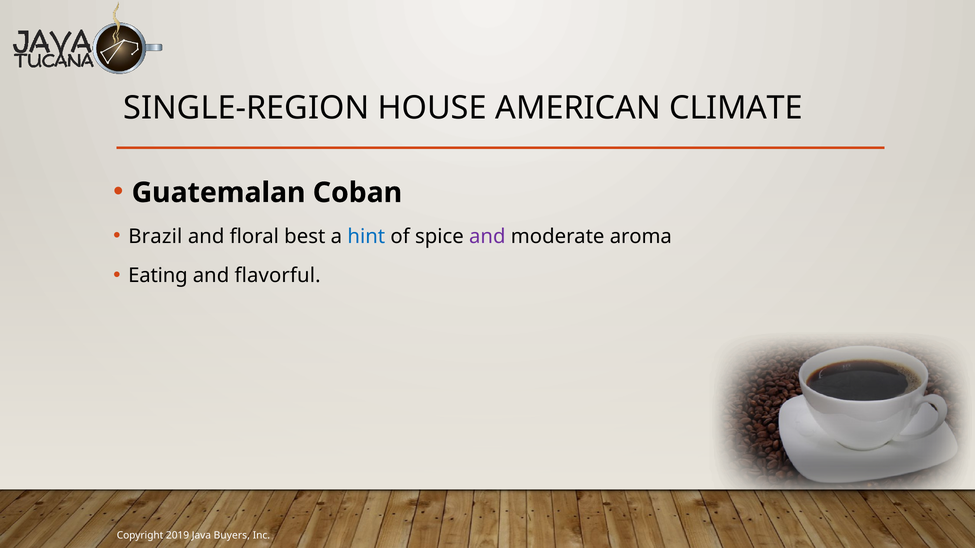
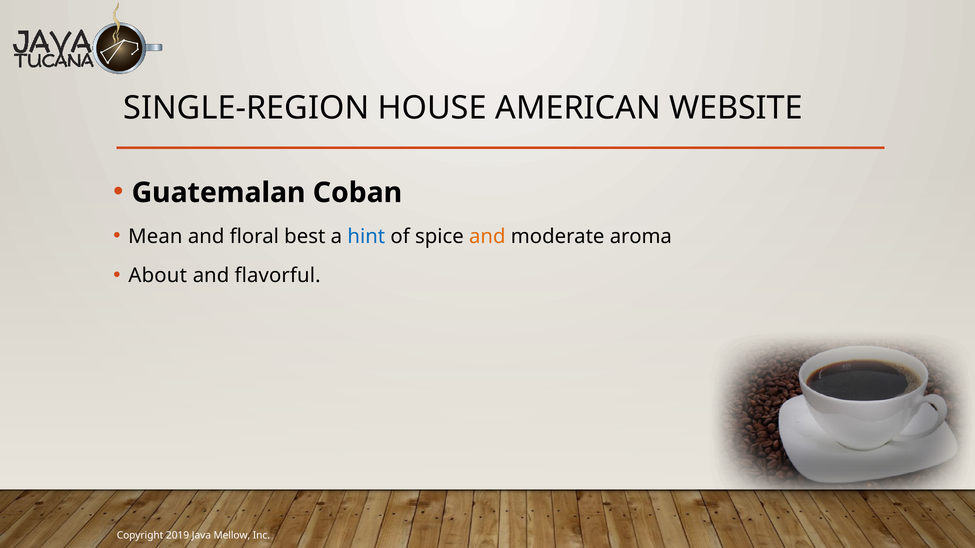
CLIMATE: CLIMATE -> WEBSITE (736, 108)
Brazil: Brazil -> Mean (155, 237)
and colour: purple -> orange (487, 237)
Eating: Eating -> About (158, 276)
Buyers: Buyers -> Mellow (232, 536)
